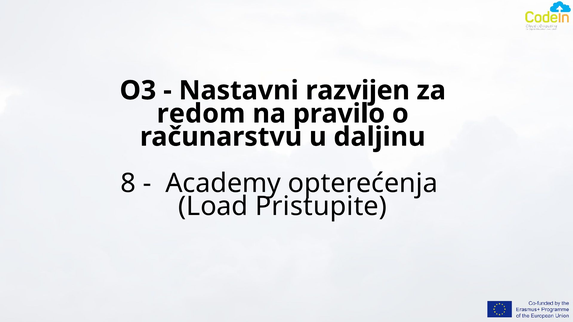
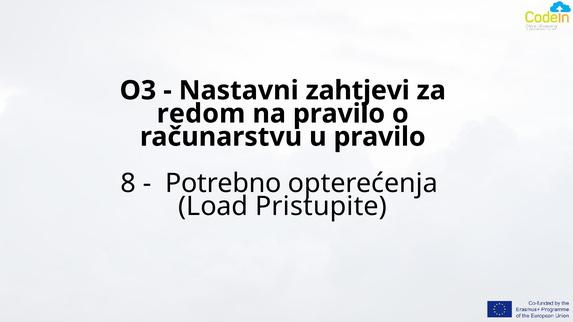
razvijen: razvijen -> zahtjevi (358, 91)
u daljinu: daljinu -> pravilo (380, 137)
Academy: Academy -> Potrebno (223, 183)
